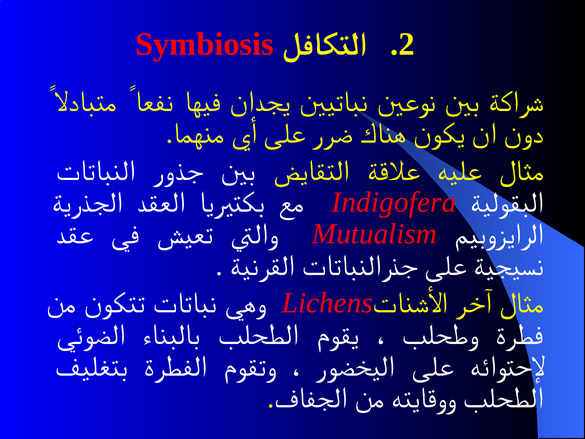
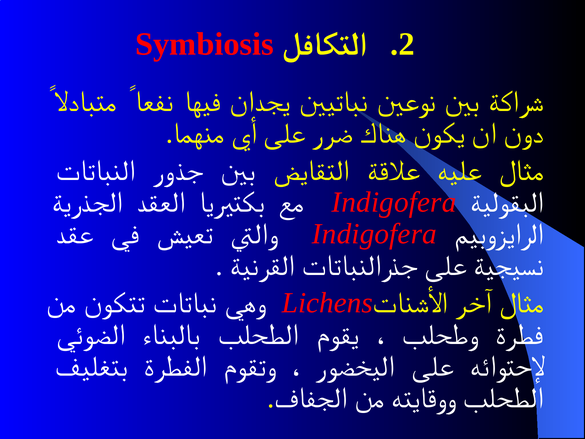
Mutualism: Mutualism -> Indigofera (374, 234)
